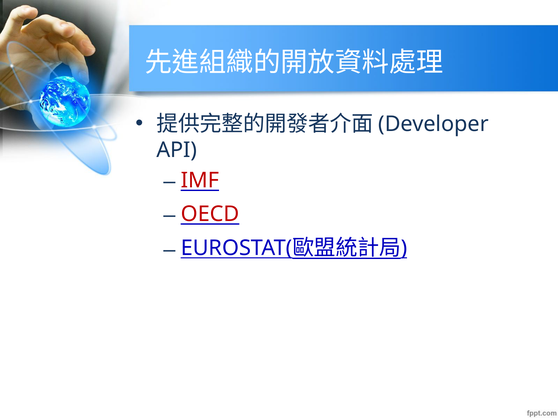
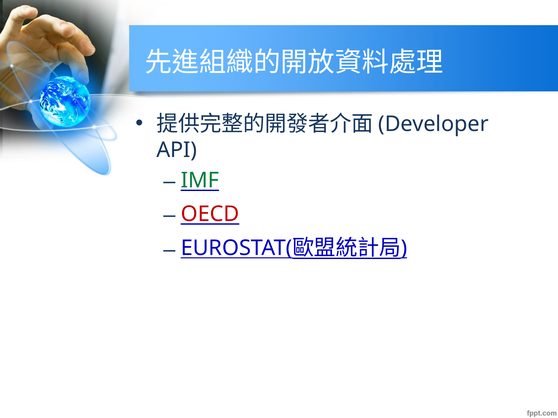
IMF colour: red -> green (200, 181)
